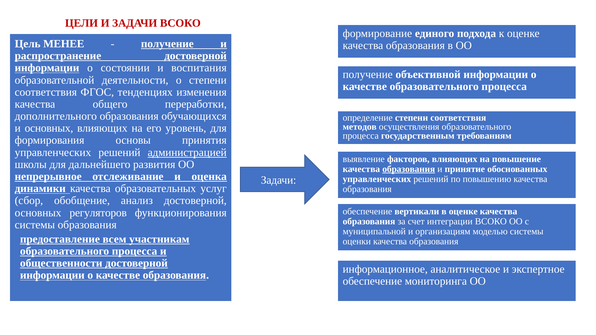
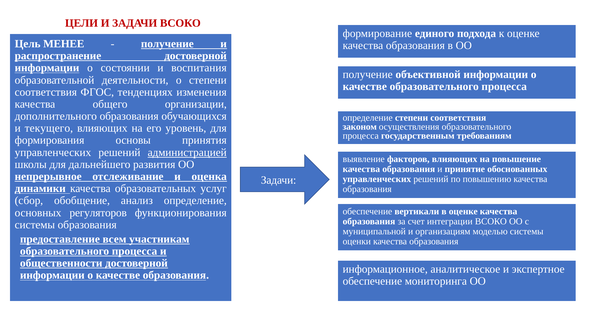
переработки: переработки -> организации (196, 104)
методов: методов -> законом (360, 127)
и основных: основных -> текущего (49, 128)
образования underline: present -> none (409, 169)
анализ достоверной: достоверной -> определение (195, 201)
